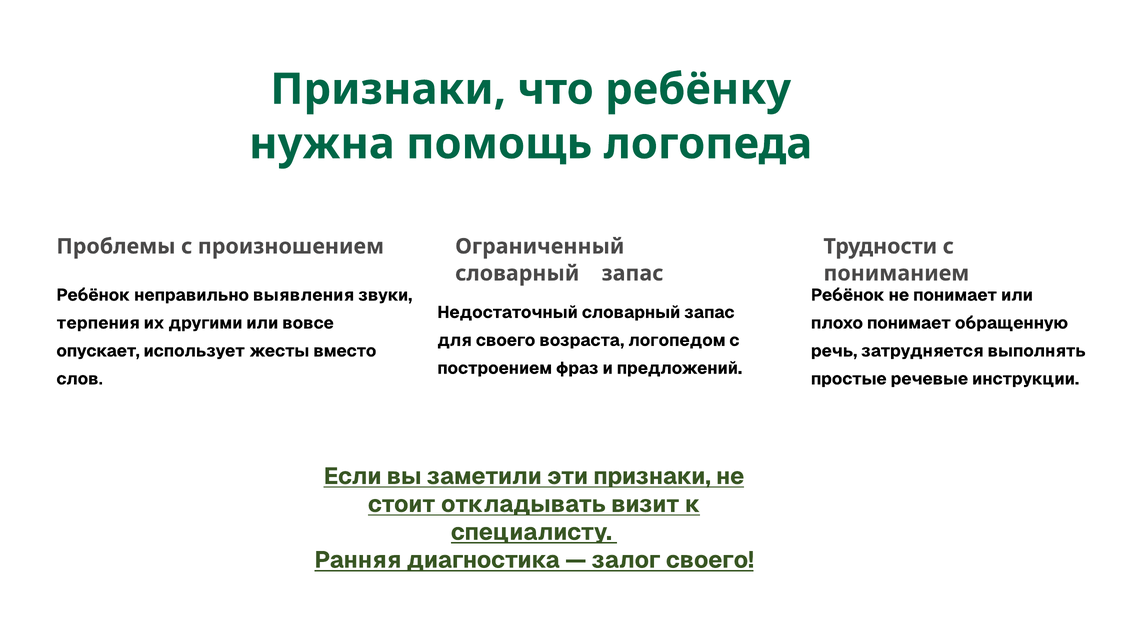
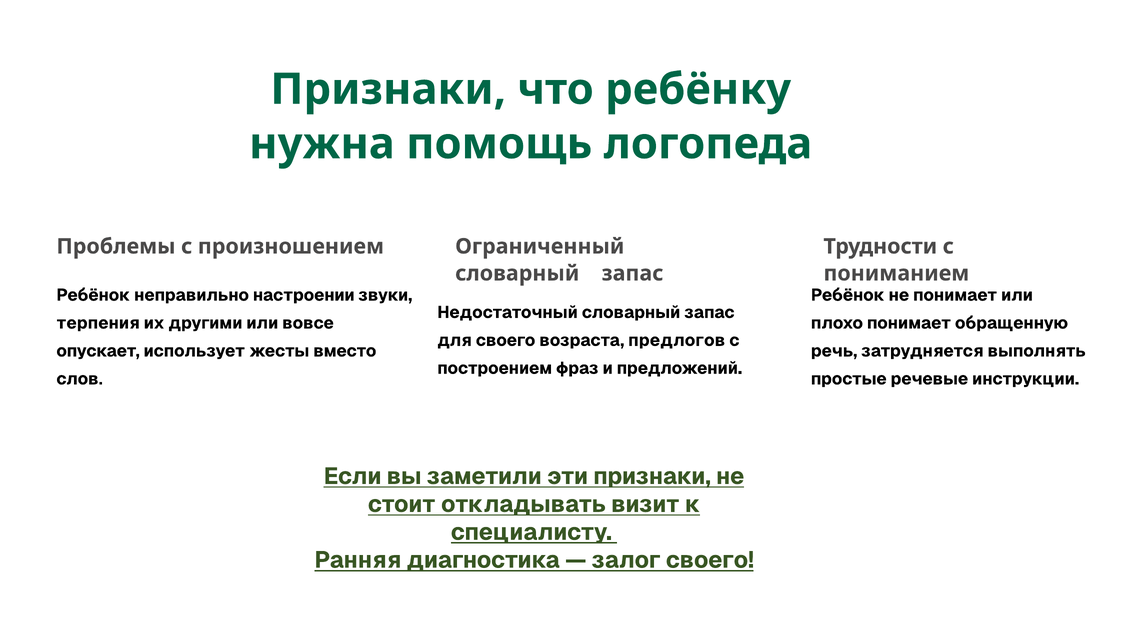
выявления: выявления -> настроении (304, 295)
логопедом: логопедом -> предлогов (677, 340)
